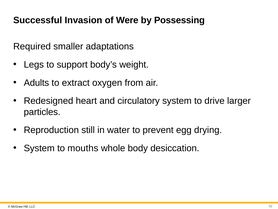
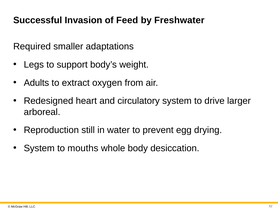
Were: Were -> Feed (127, 20)
Possessing: Possessing -> Freshwater (179, 20)
particles: particles -> arboreal (42, 112)
